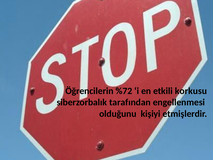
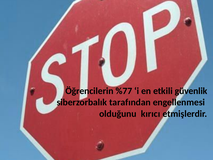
%72: %72 -> %77 (124, 91)
korkusu: korkusu -> güvenlik (191, 91)
kişiyi: kişiyi -> kırıcı (151, 114)
